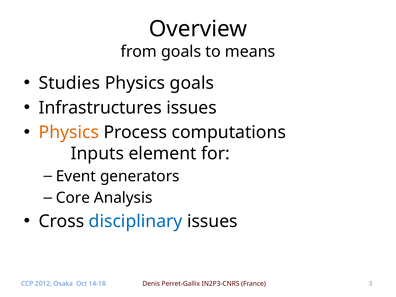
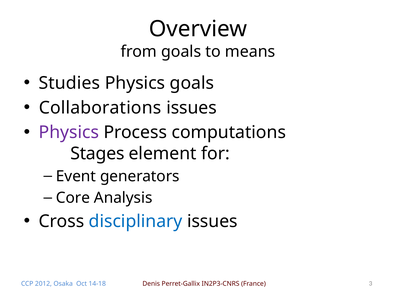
Infrastructures: Infrastructures -> Collaborations (100, 108)
Physics colour: orange -> purple (69, 132)
Inputs: Inputs -> Stages (97, 153)
